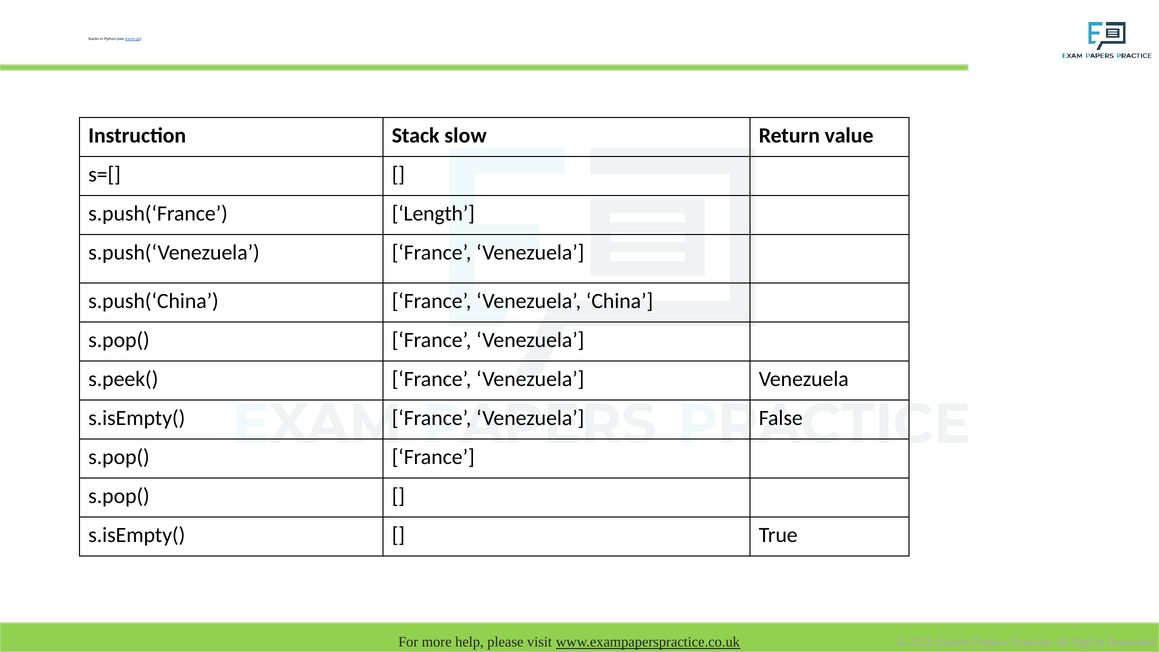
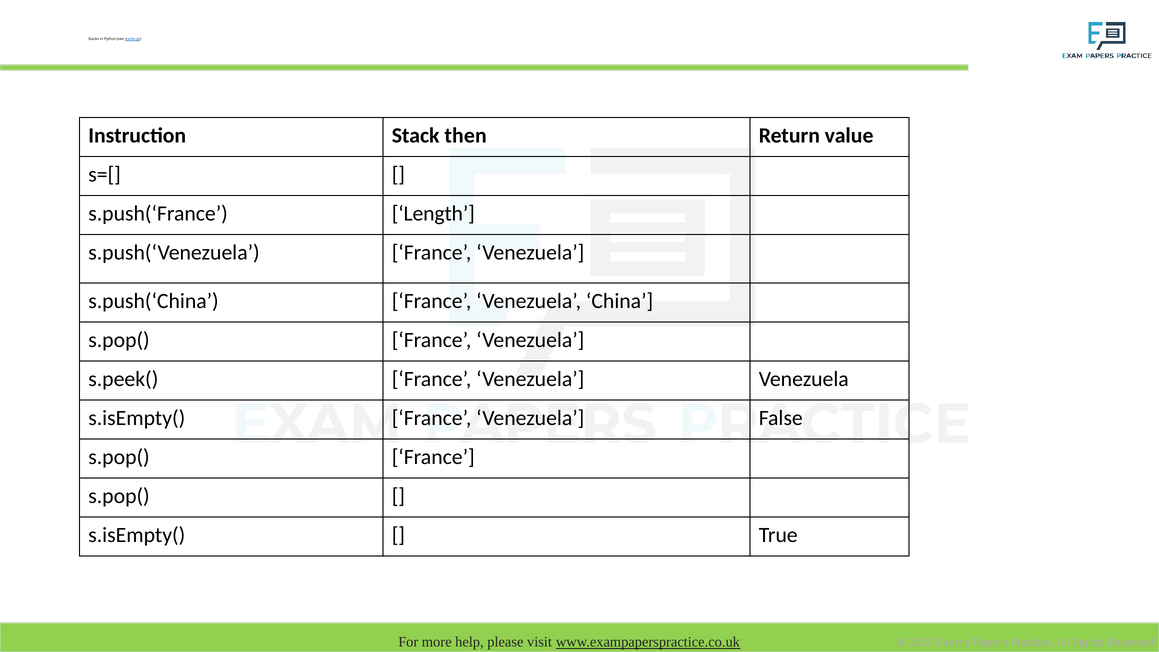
slow: slow -> then (466, 135)
